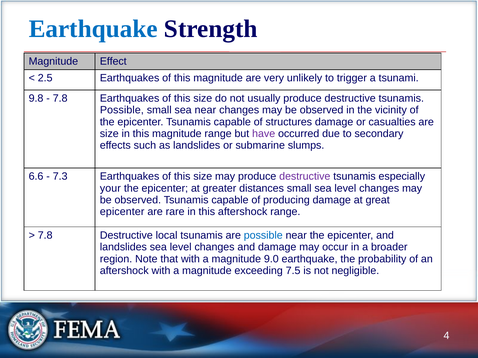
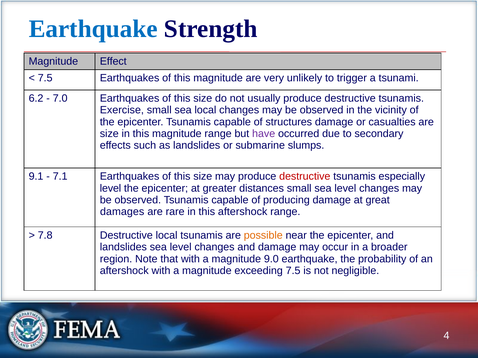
2.5: 2.5 -> 7.5 (45, 78)
9.8: 9.8 -> 6.2 (36, 98)
7.8: 7.8 -> 7.0 (60, 98)
Possible: Possible -> Exercise (122, 110)
sea near: near -> local (205, 110)
6.6: 6.6 -> 9.1 (36, 177)
7.3: 7.3 -> 7.1 (60, 177)
destructive colour: purple -> red (305, 177)
your: your -> level (110, 188)
epicenter: epicenter -> damages (122, 212)
possible colour: blue -> orange (263, 236)
